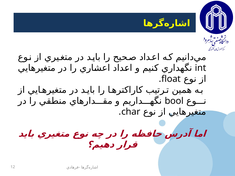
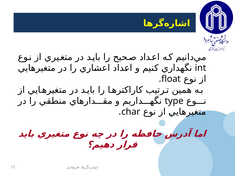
bool: bool -> type (174, 101)
